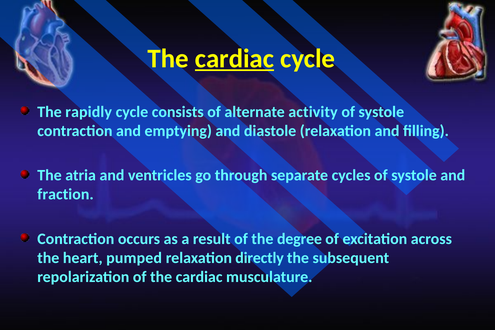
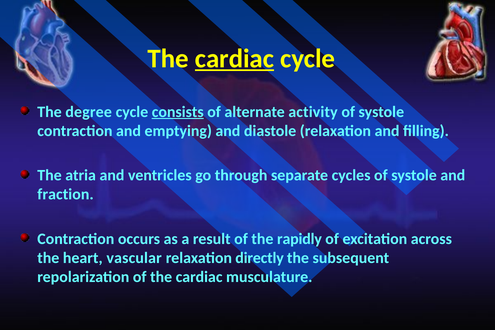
rapidly: rapidly -> degree (89, 112)
consists underline: none -> present (178, 112)
degree: degree -> rapidly (299, 239)
pumped: pumped -> vascular (134, 258)
